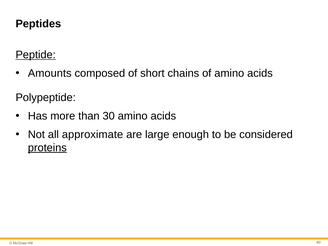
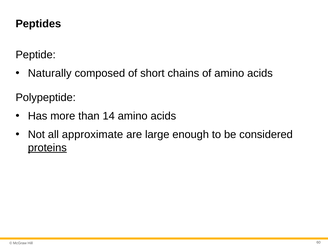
Peptide underline: present -> none (36, 55)
Amounts: Amounts -> Naturally (50, 73)
30: 30 -> 14 (109, 116)
